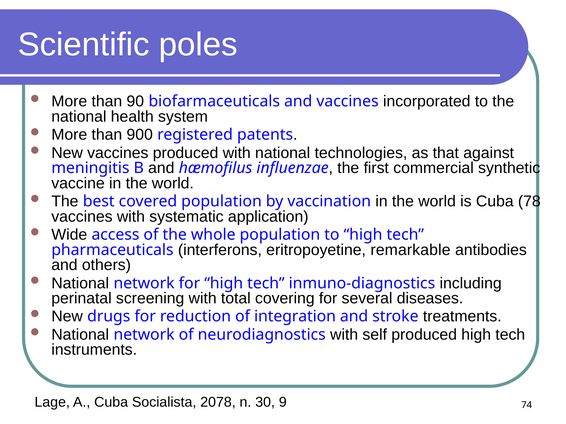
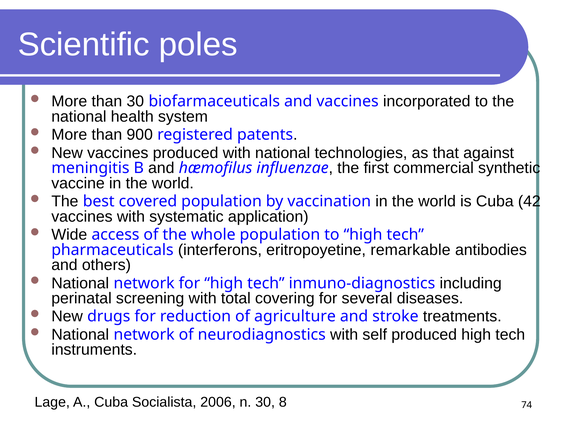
than 90: 90 -> 30 (135, 102)
78: 78 -> 42 (529, 202)
integration: integration -> agriculture (295, 317)
2078: 2078 -> 2006 (218, 403)
9: 9 -> 8 (283, 403)
